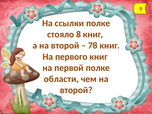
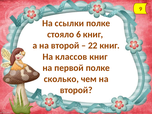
8: 8 -> 6 (78, 34)
78: 78 -> 22 (93, 46)
первого: первого -> классов (71, 57)
области: области -> сколько (61, 79)
